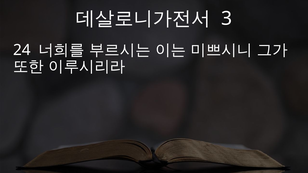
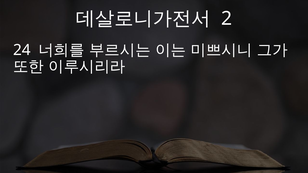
3: 3 -> 2 (227, 19)
